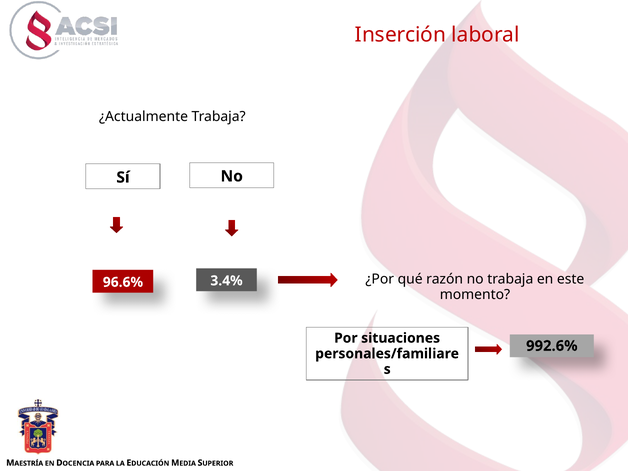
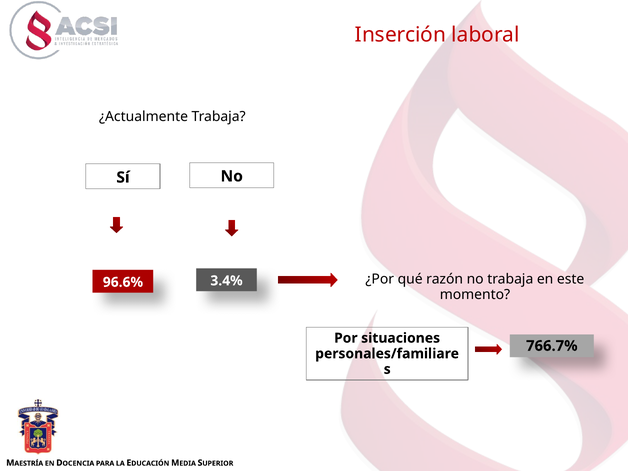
992.6%: 992.6% -> 766.7% (552, 346)
